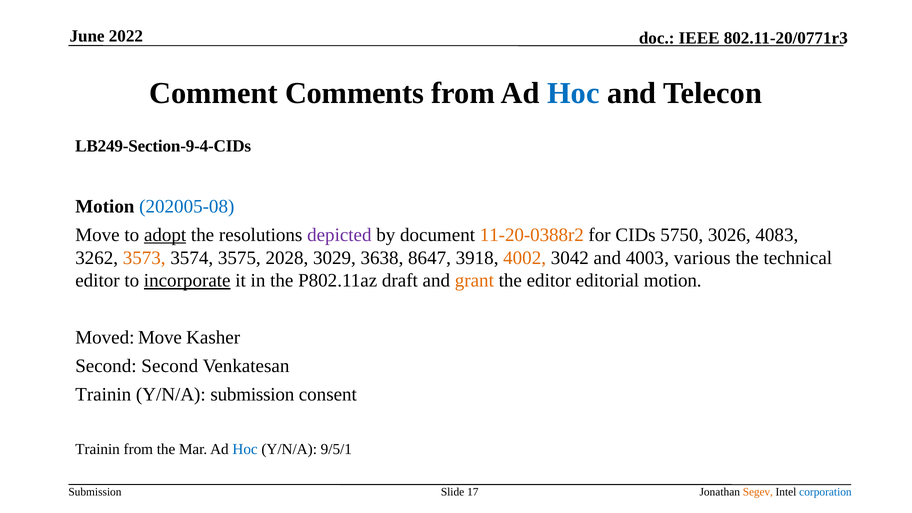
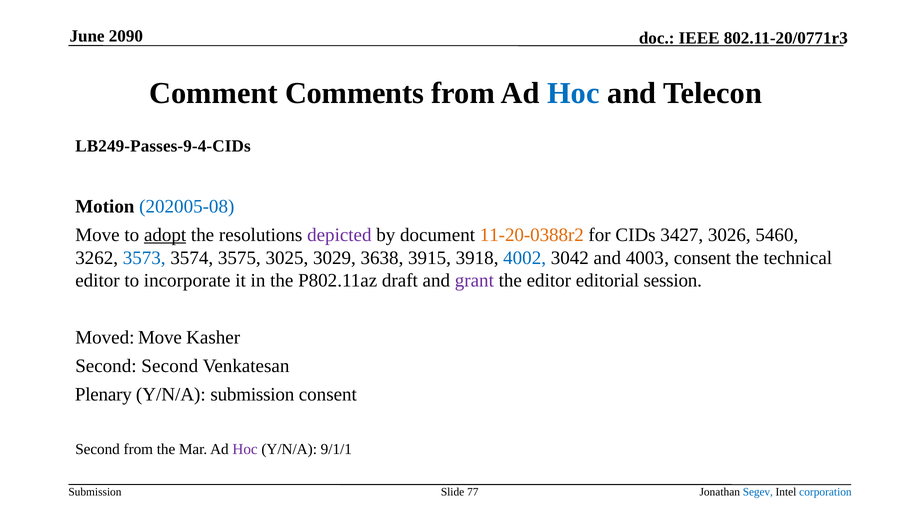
2022: 2022 -> 2090 (126, 36)
LB249-Section-9-4-CIDs: LB249-Section-9-4-CIDs -> LB249-Passes-9-4-CIDs (163, 146)
5750: 5750 -> 3427 (682, 235)
4083: 4083 -> 5460 (777, 235)
3573 colour: orange -> blue (144, 258)
2028: 2028 -> 3025 (287, 258)
8647: 8647 -> 3915 (430, 258)
4002 colour: orange -> blue (525, 258)
4003 various: various -> consent (702, 258)
incorporate underline: present -> none (187, 281)
grant colour: orange -> purple (474, 281)
editorial motion: motion -> session (673, 281)
Trainin: Trainin -> Plenary (103, 395)
Trainin: Trainin -> Second (98, 449)
Hoc colour: blue -> purple (245, 449)
9/5/1: 9/5/1 -> 9/1/1 (336, 449)
17: 17 -> 77 (473, 492)
Segev colour: orange -> blue (758, 492)
